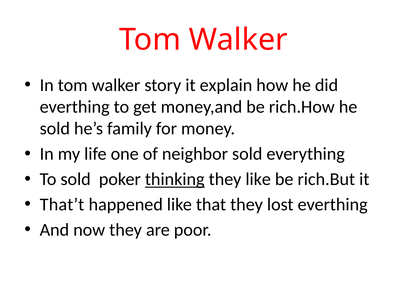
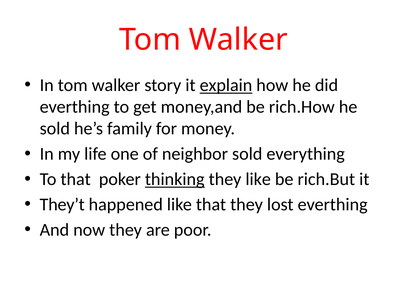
explain underline: none -> present (226, 85)
To sold: sold -> that (76, 179)
That’t: That’t -> They’t (62, 205)
